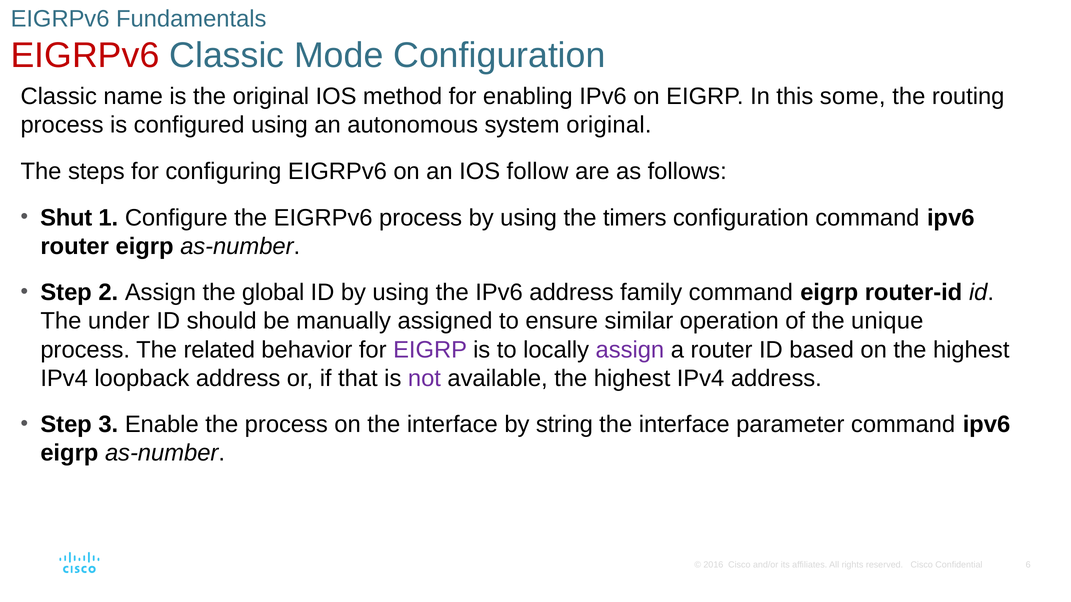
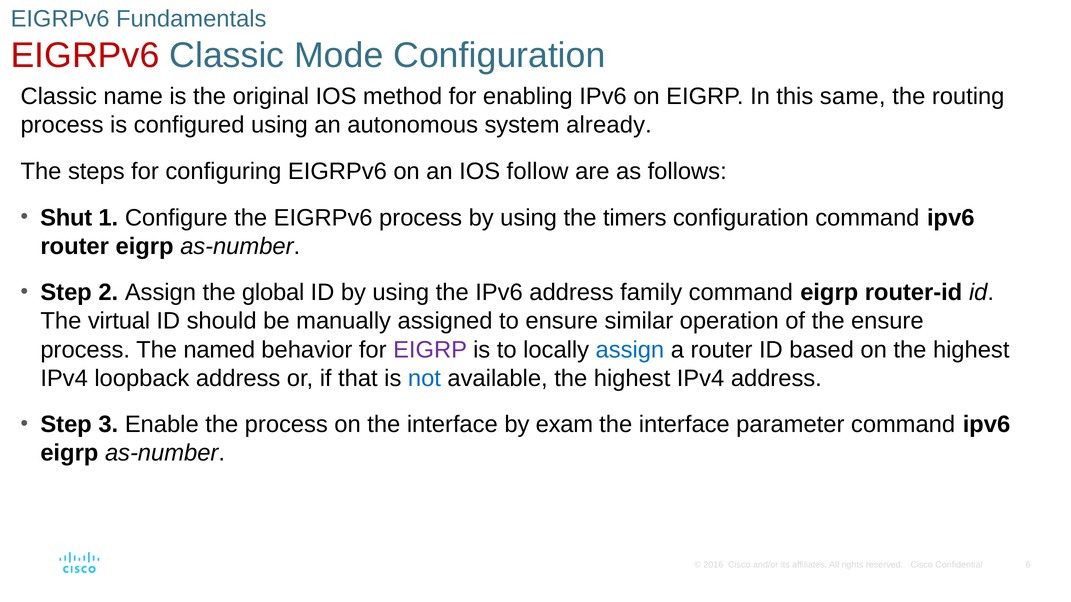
some: some -> same (853, 96)
system original: original -> already (609, 125)
under: under -> virtual (119, 321)
the unique: unique -> ensure (887, 321)
related: related -> named (219, 350)
assign colour: purple -> blue (630, 350)
not colour: purple -> blue (424, 378)
string: string -> exam (564, 425)
